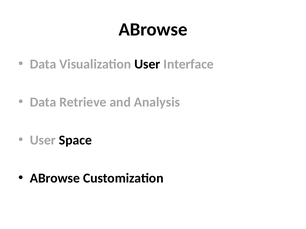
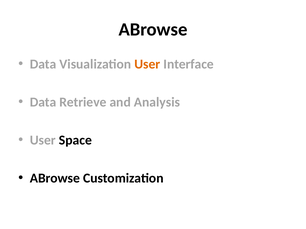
User colour: black -> orange (147, 64)
